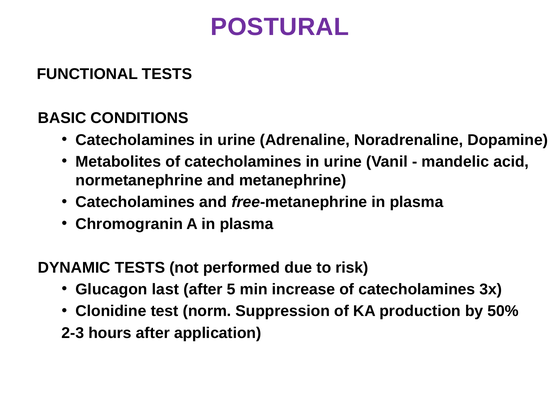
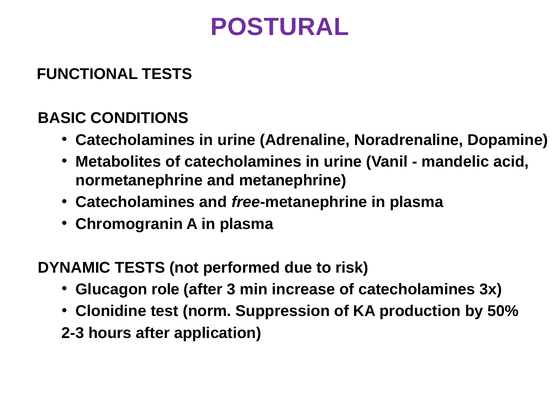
last: last -> role (166, 289)
5: 5 -> 3 (231, 289)
